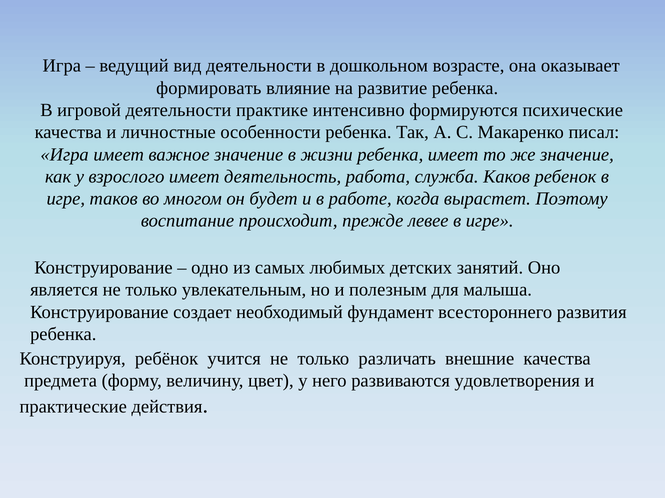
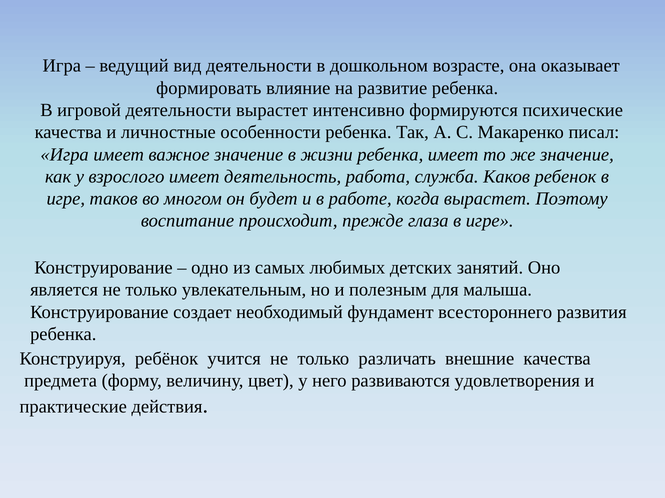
деятельности практике: практике -> вырастет (272, 110)
левее: левее -> глаза (428, 221)
